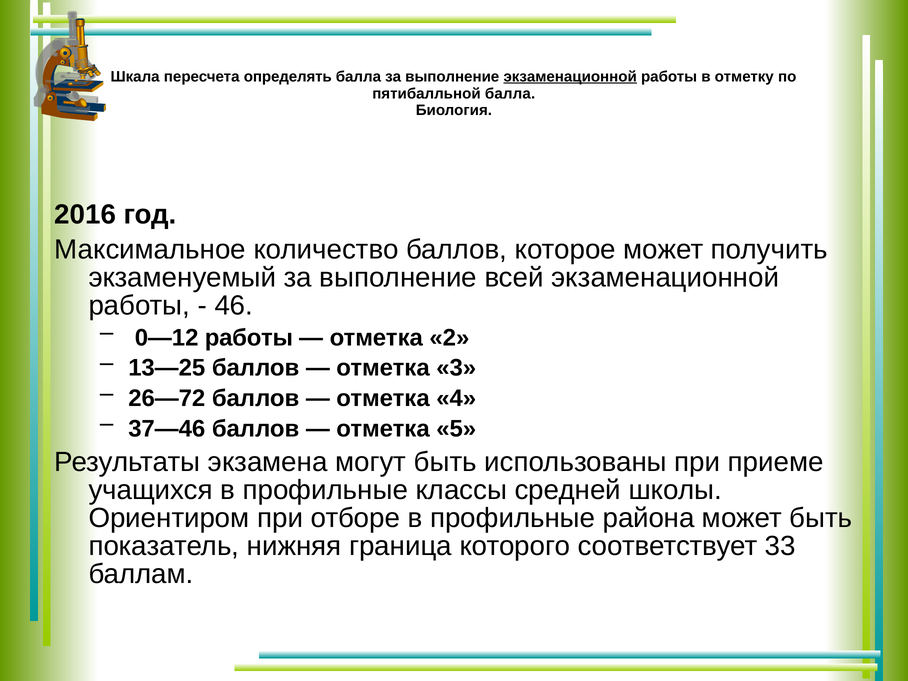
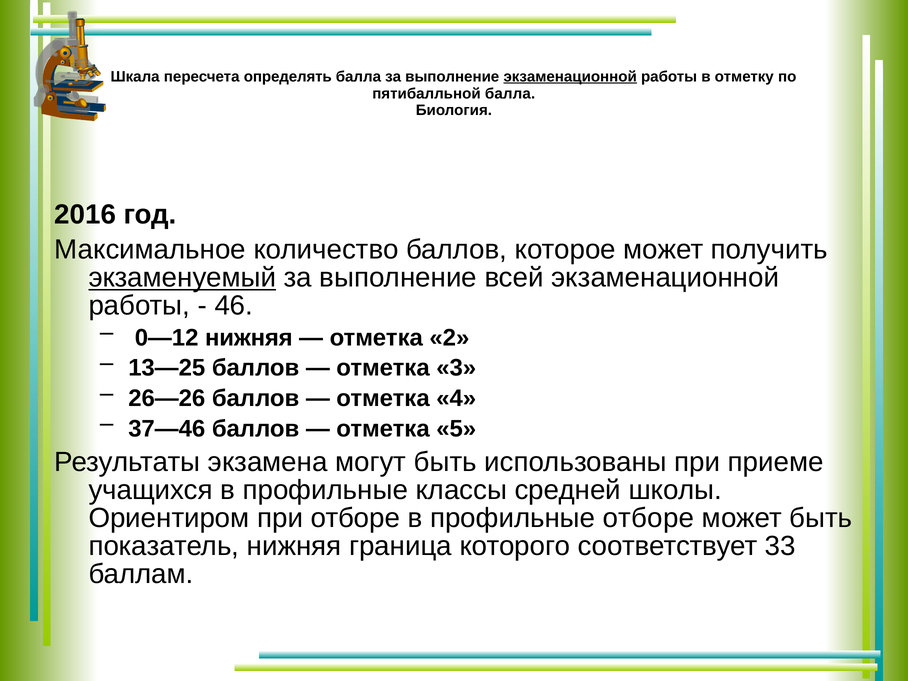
экзаменуемый underline: none -> present (182, 278)
0—12 работы: работы -> нижняя (249, 338)
26—72: 26—72 -> 26—26 (167, 398)
профильные района: района -> отборе (648, 518)
